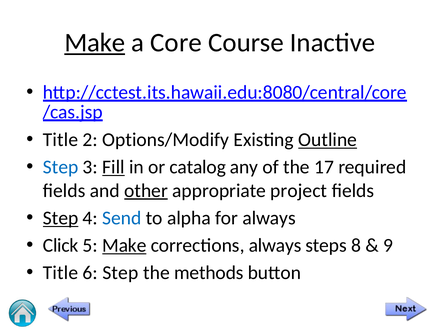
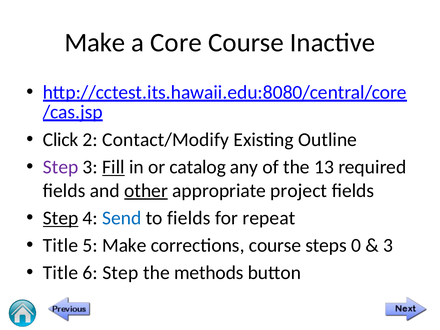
Make underline: present -> none (95, 43)
Title: Title -> Click (61, 140)
Options/Modify: Options/Modify -> Contact/Modify (166, 140)
Outline underline: present -> none (328, 140)
Step colour: blue -> purple (61, 167)
17: 17 -> 13 (324, 167)
to alpha: alpha -> fields (189, 218)
for always: always -> repeat (269, 218)
Click: Click -> Title (61, 245)
Make underline: present -> none (124, 245)
corrections always: always -> course (275, 245)
8: 8 -> 0 (356, 245)
9: 9 -> 3 (388, 245)
